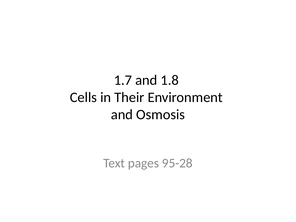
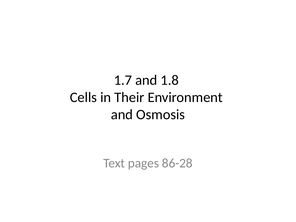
95-28: 95-28 -> 86-28 (177, 163)
